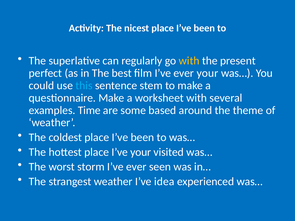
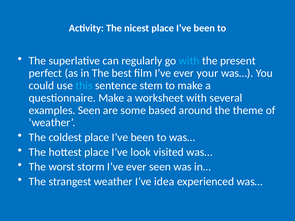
with colour: yellow -> light blue (189, 61)
examples Time: Time -> Seen (89, 110)
I’ve your: your -> look (141, 152)
